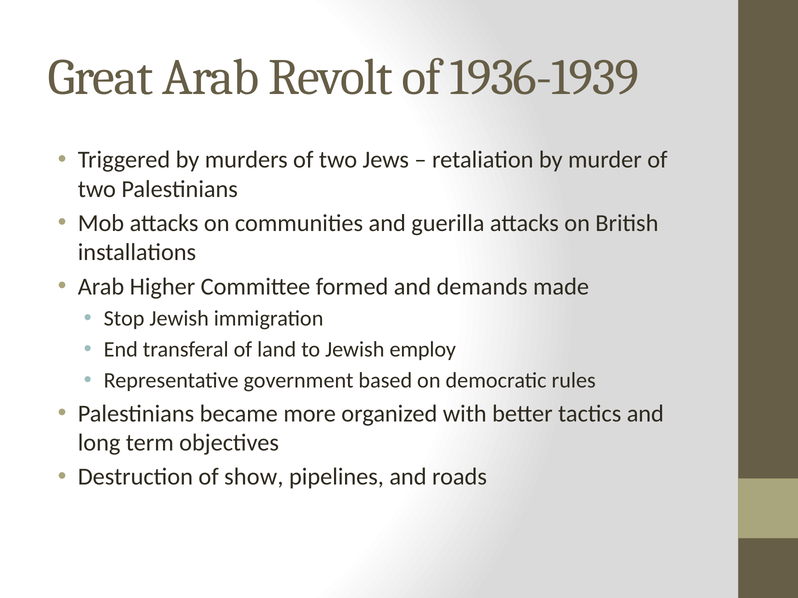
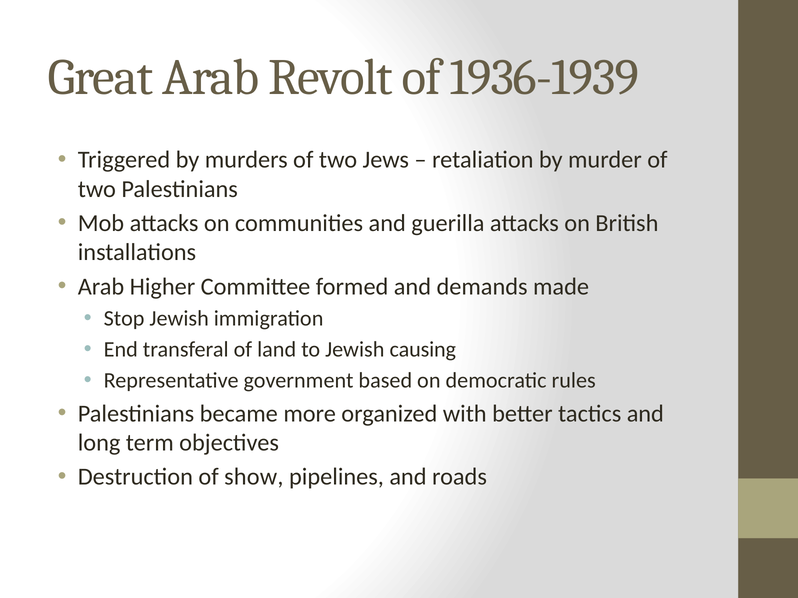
employ: employ -> causing (423, 350)
